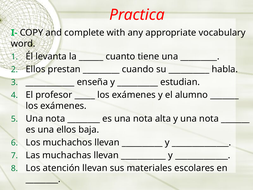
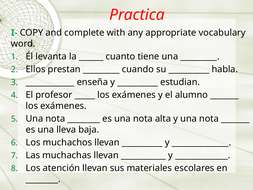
una ellos: ellos -> lleva (66, 129)
